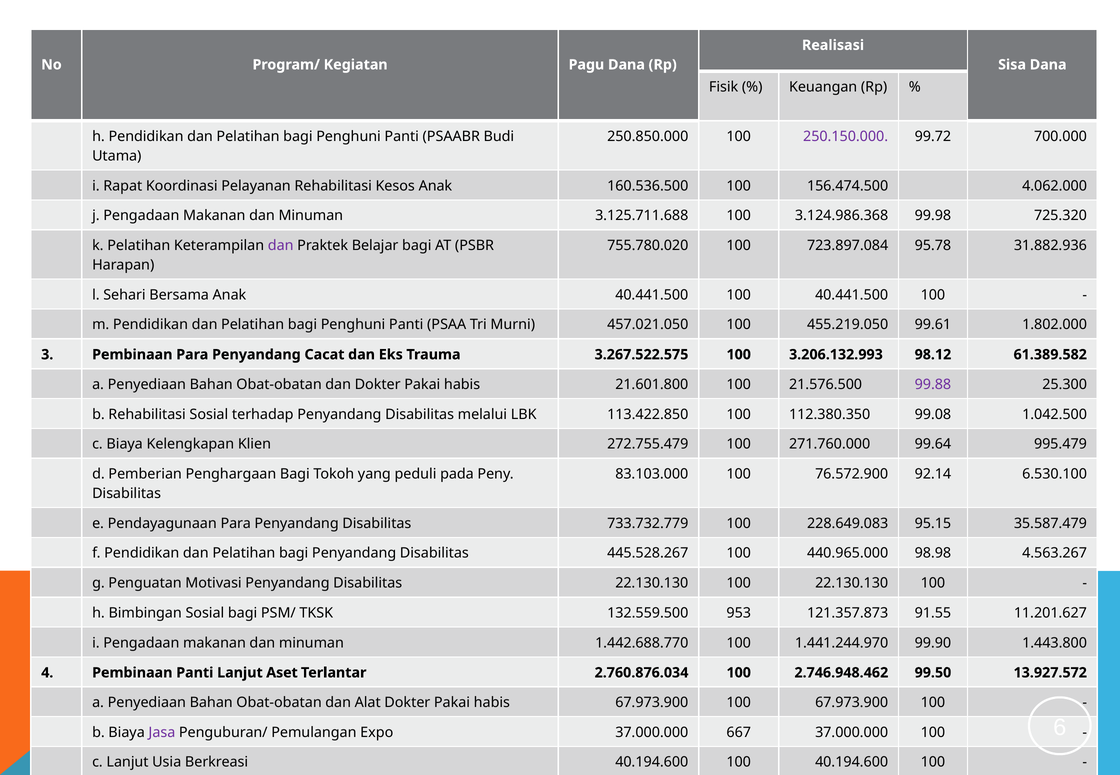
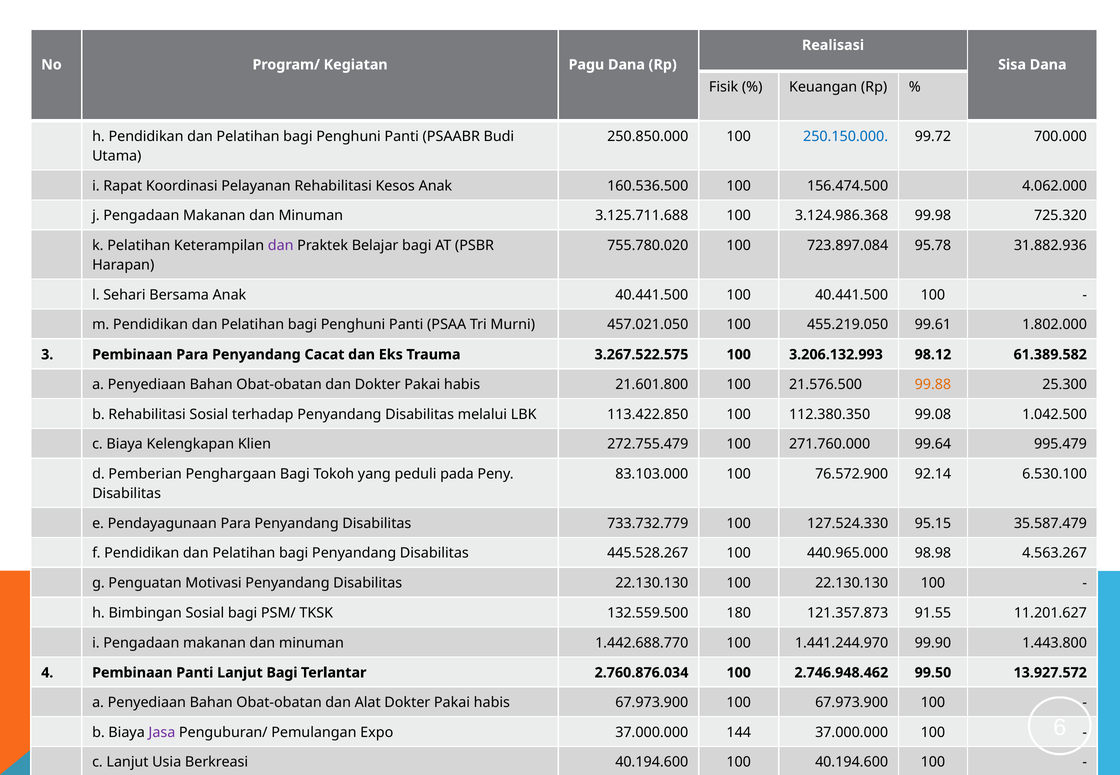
250.150.000 colour: purple -> blue (846, 136)
99.88 colour: purple -> orange (933, 385)
228.649.083: 228.649.083 -> 127.524.330 (848, 524)
953: 953 -> 180 (739, 613)
Lanjut Aset: Aset -> Bagi (282, 673)
667: 667 -> 144 (739, 733)
